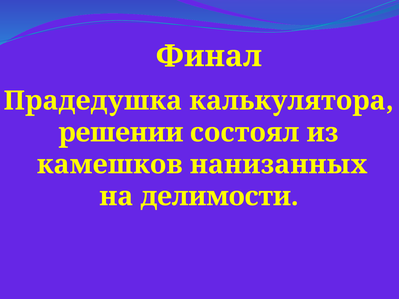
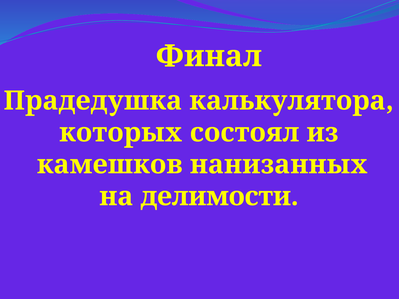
решении: решении -> которых (121, 133)
